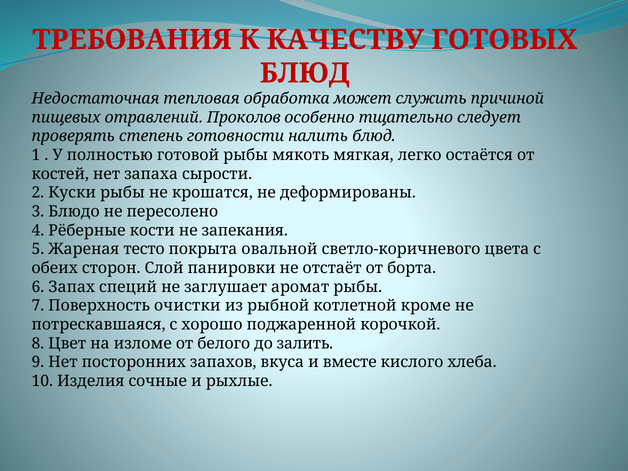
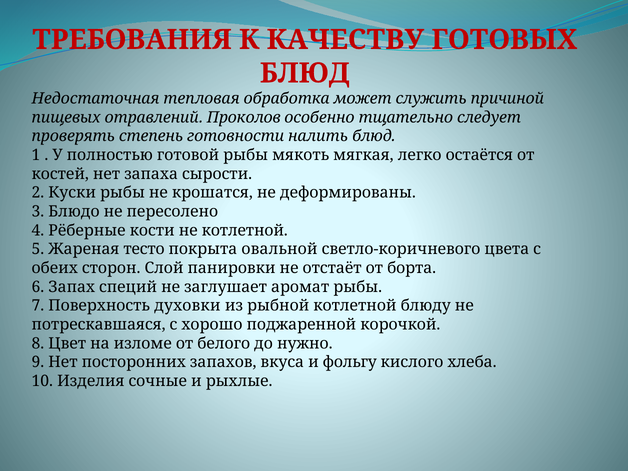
не запекания: запекания -> котлетной (245, 230)
очистки: очистки -> духовки (187, 306)
кроме: кроме -> блюду (426, 306)
залить: залить -> нужно (305, 343)
вместе: вместе -> фольгу (350, 362)
